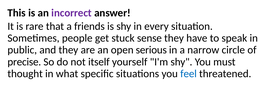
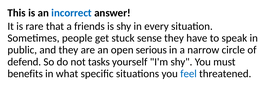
incorrect colour: purple -> blue (72, 13)
precise: precise -> defend (24, 62)
itself: itself -> tasks (99, 62)
thought: thought -> benefits (25, 73)
